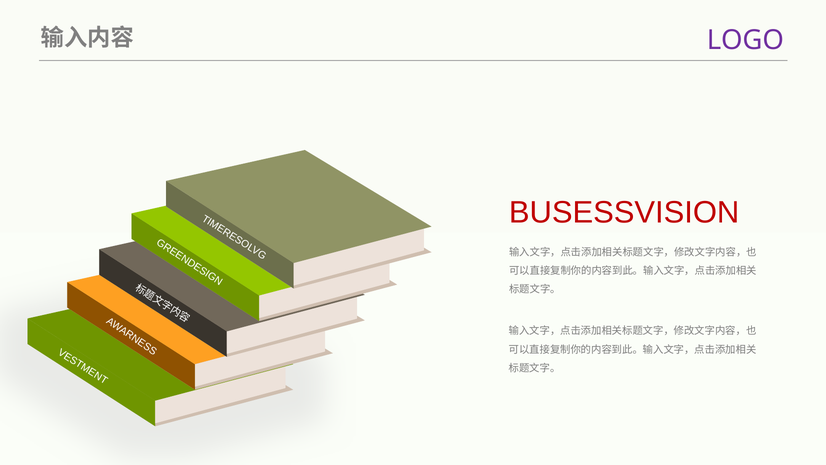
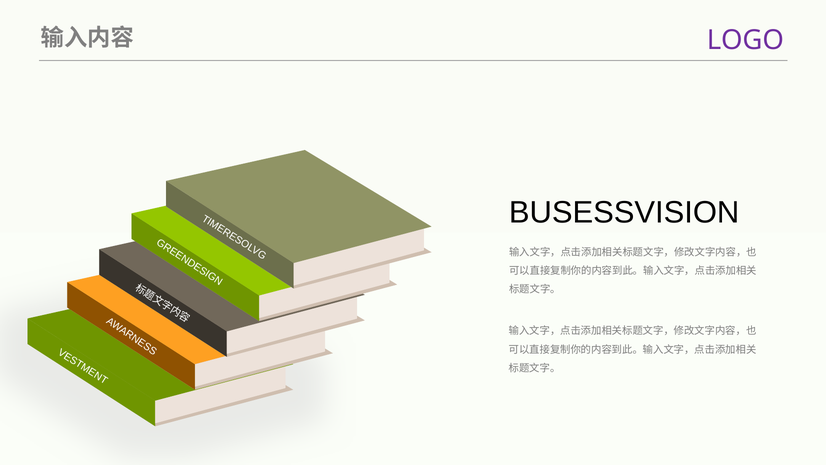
BUSESSVISION colour: red -> black (624, 212)
